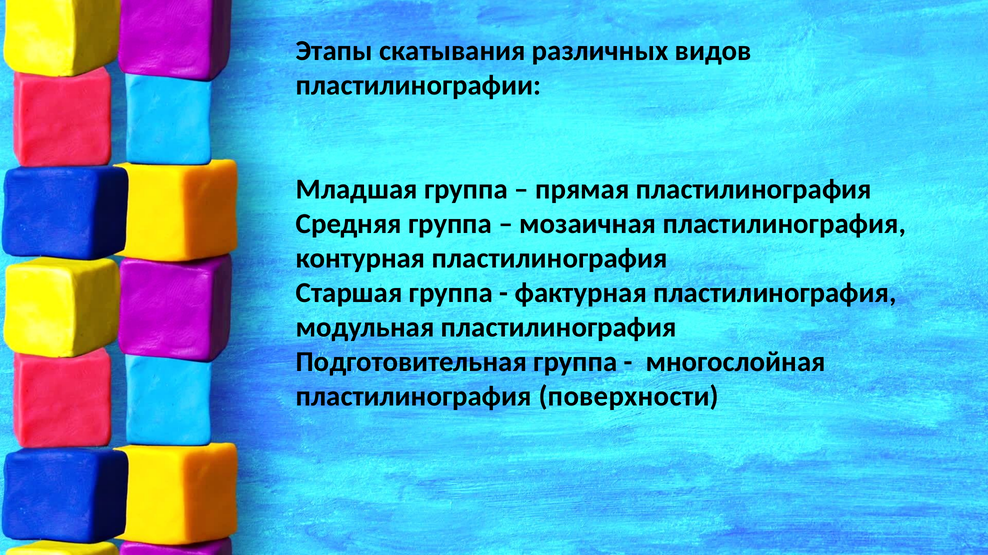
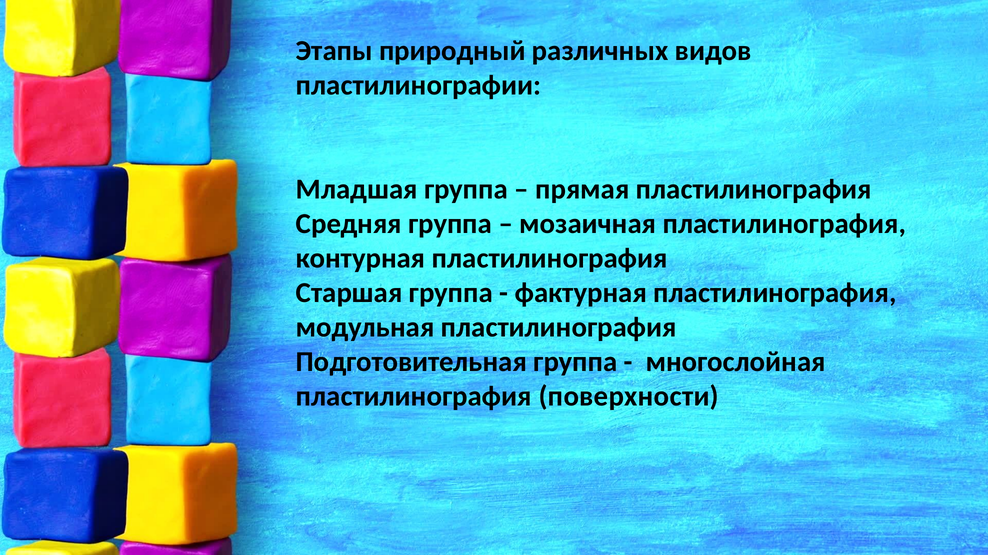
скатывания: скатывания -> природный (452, 51)
